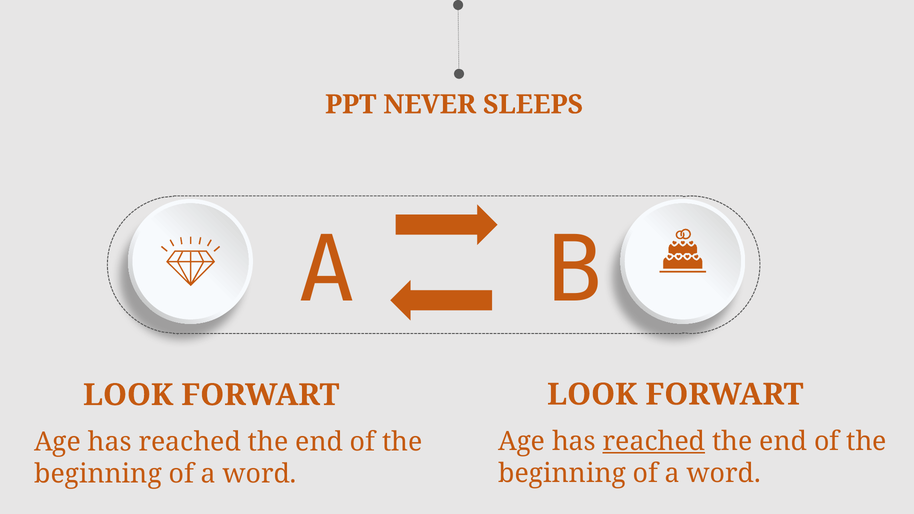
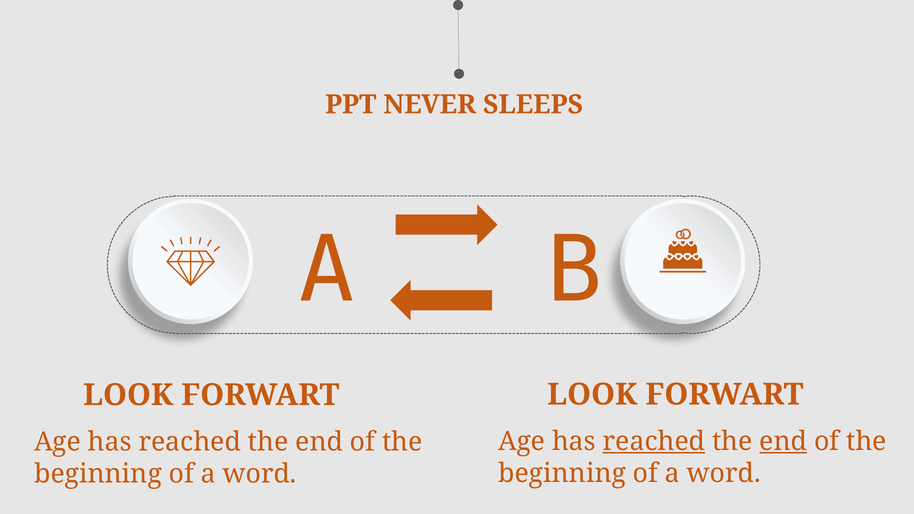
end underline: none -> present (783, 441)
